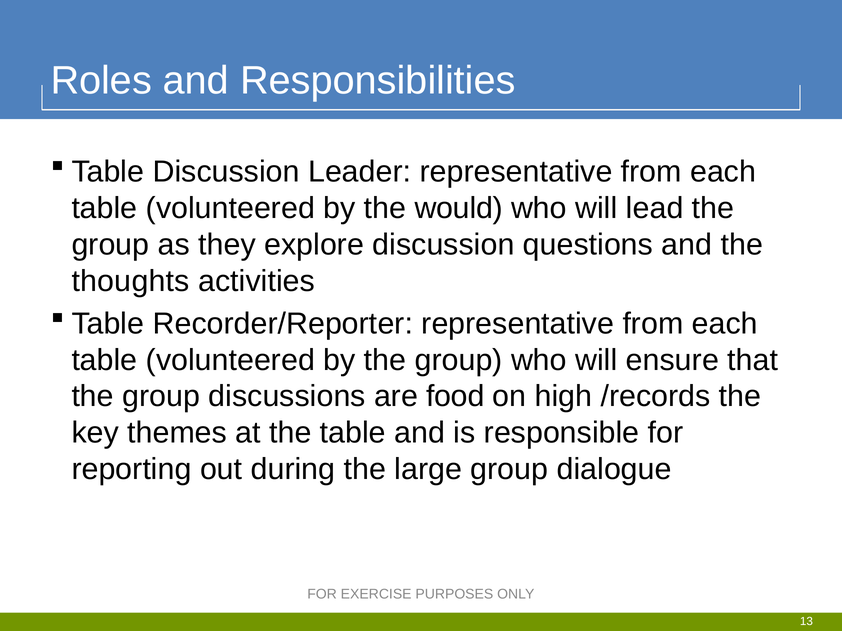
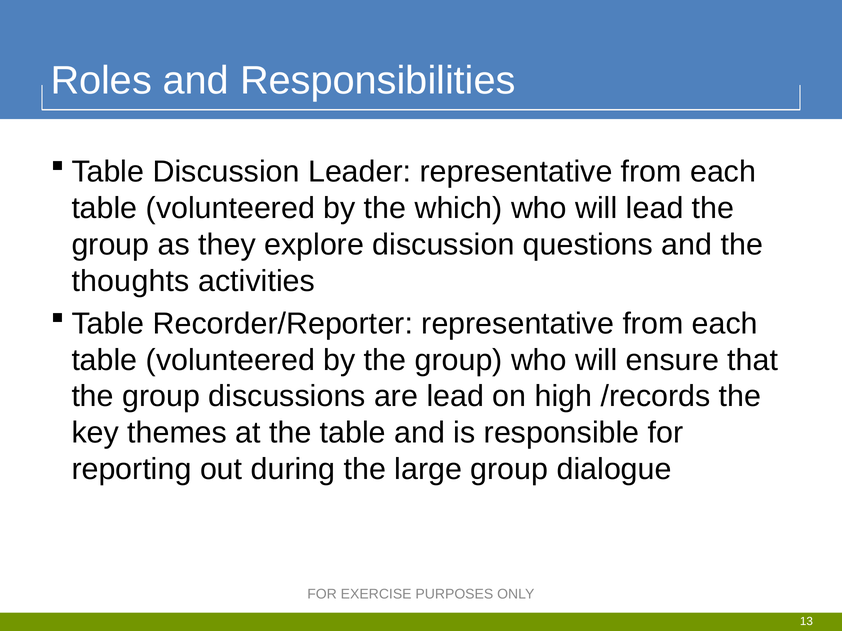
would: would -> which (459, 208)
are food: food -> lead (455, 397)
